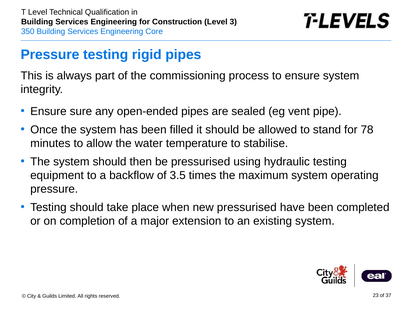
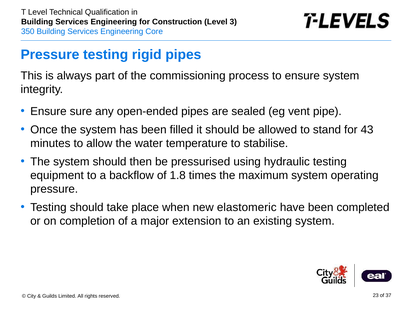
78: 78 -> 43 (367, 130)
3.5: 3.5 -> 1.8 (178, 175)
new pressurised: pressurised -> elastomeric (247, 207)
